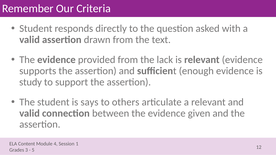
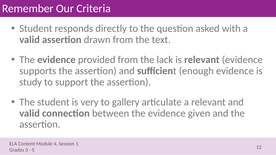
says: says -> very (90, 102)
others: others -> gallery (126, 102)
